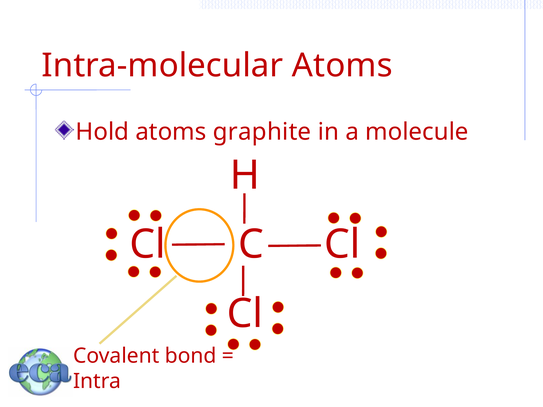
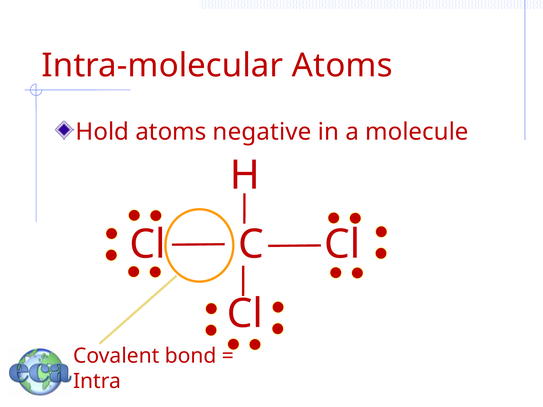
graphite: graphite -> negative (262, 132)
